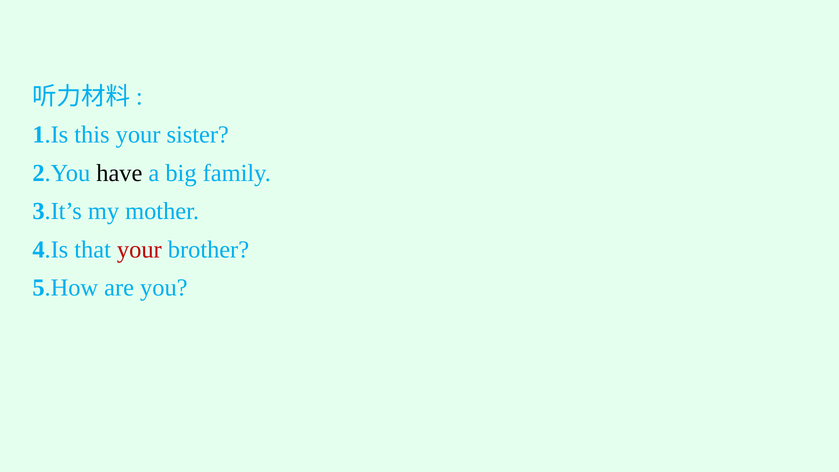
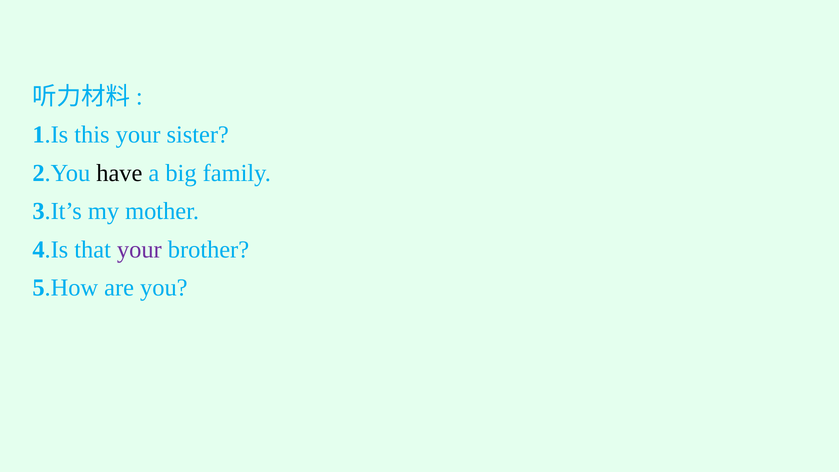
your colour: red -> purple (139, 249)
